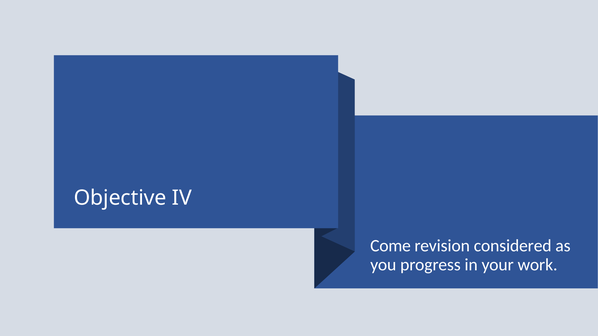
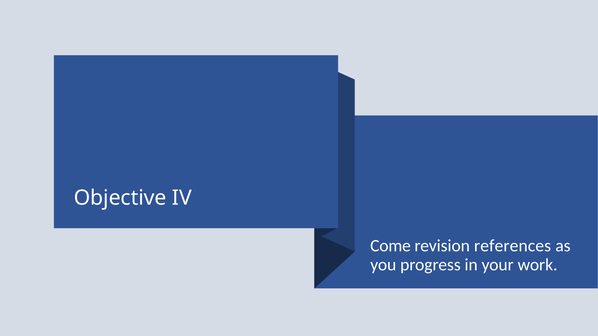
considered: considered -> references (513, 246)
